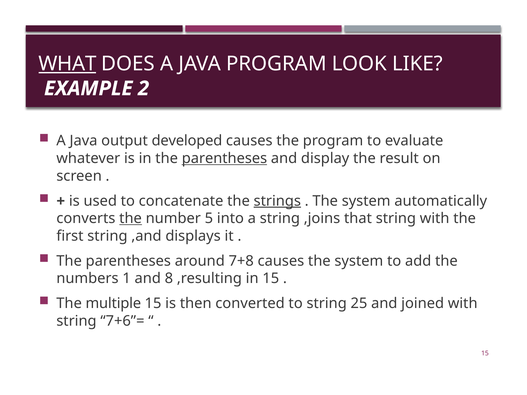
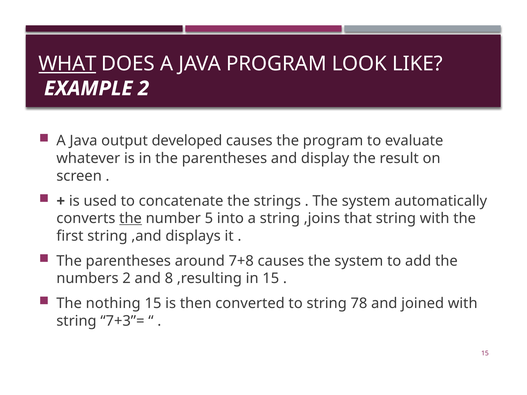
parentheses underline: present -> none (224, 158)
strings underline: present -> none (277, 201)
numbers 1: 1 -> 2 (127, 279)
multiple: multiple -> nothing (113, 304)
25: 25 -> 78 (359, 304)
7+6”=: 7+6”= -> 7+3”= (122, 321)
